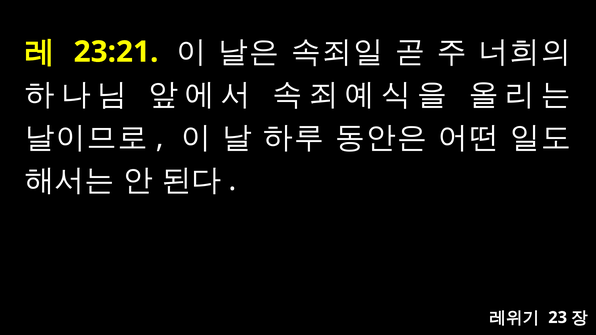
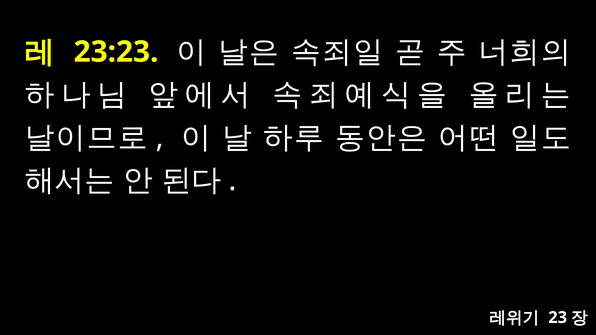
23:21: 23:21 -> 23:23 (116, 52)
